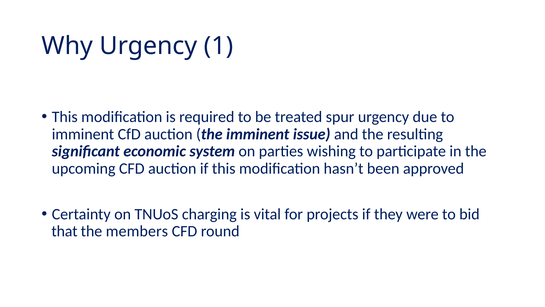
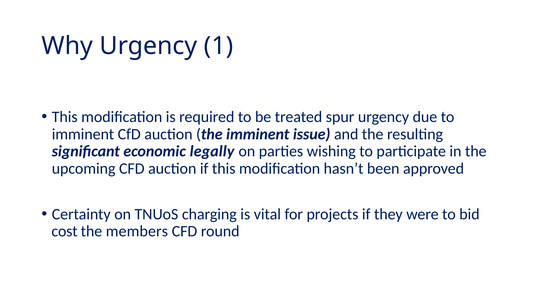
system: system -> legally (212, 151)
that: that -> cost (65, 231)
